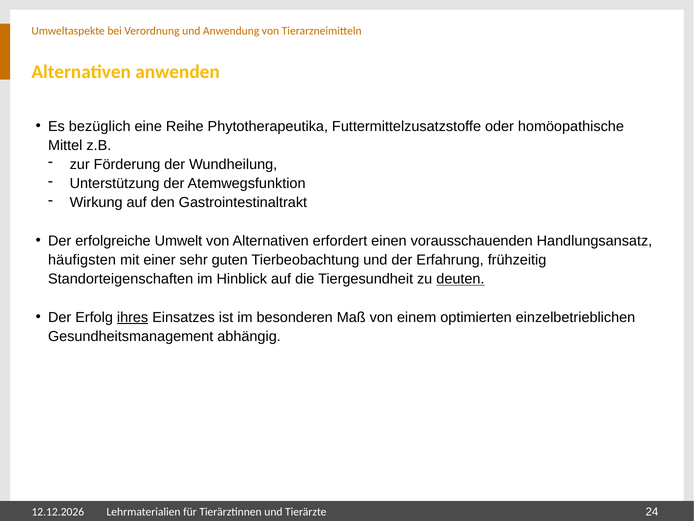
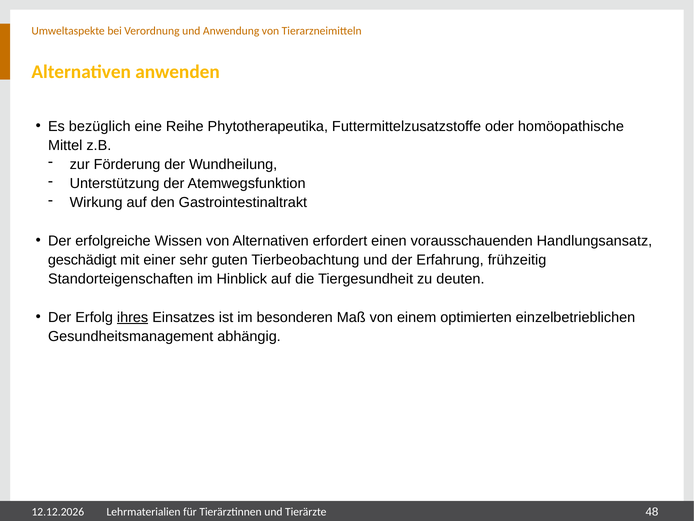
Umwelt: Umwelt -> Wissen (178, 241)
häufigsten: häufigsten -> geschädigt (82, 260)
deuten underline: present -> none (460, 279)
24: 24 -> 48 (652, 511)
